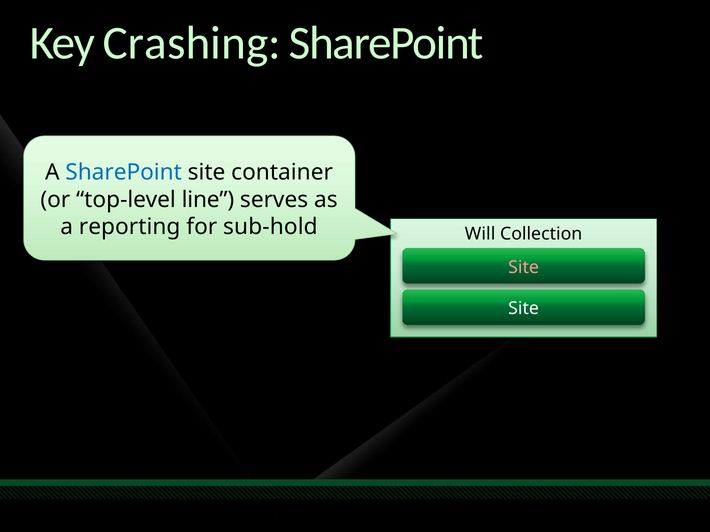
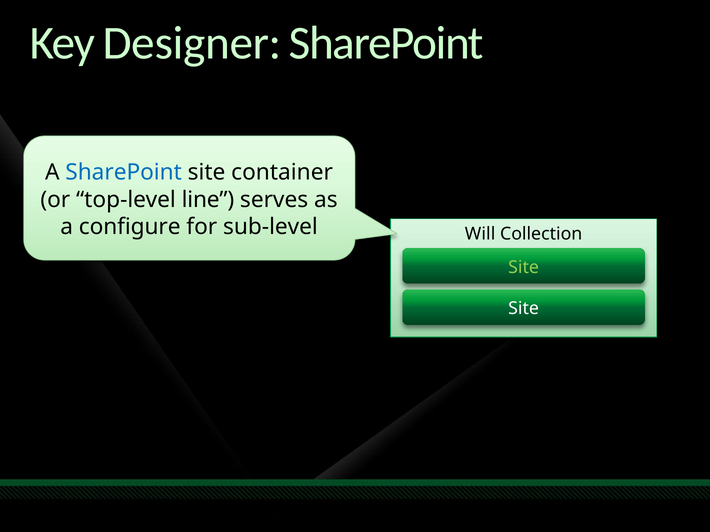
Crashing: Crashing -> Designer (192, 43)
reporting: reporting -> configure (130, 227)
sub-hold: sub-hold -> sub-level (270, 227)
Site colour: pink -> light green (524, 267)
